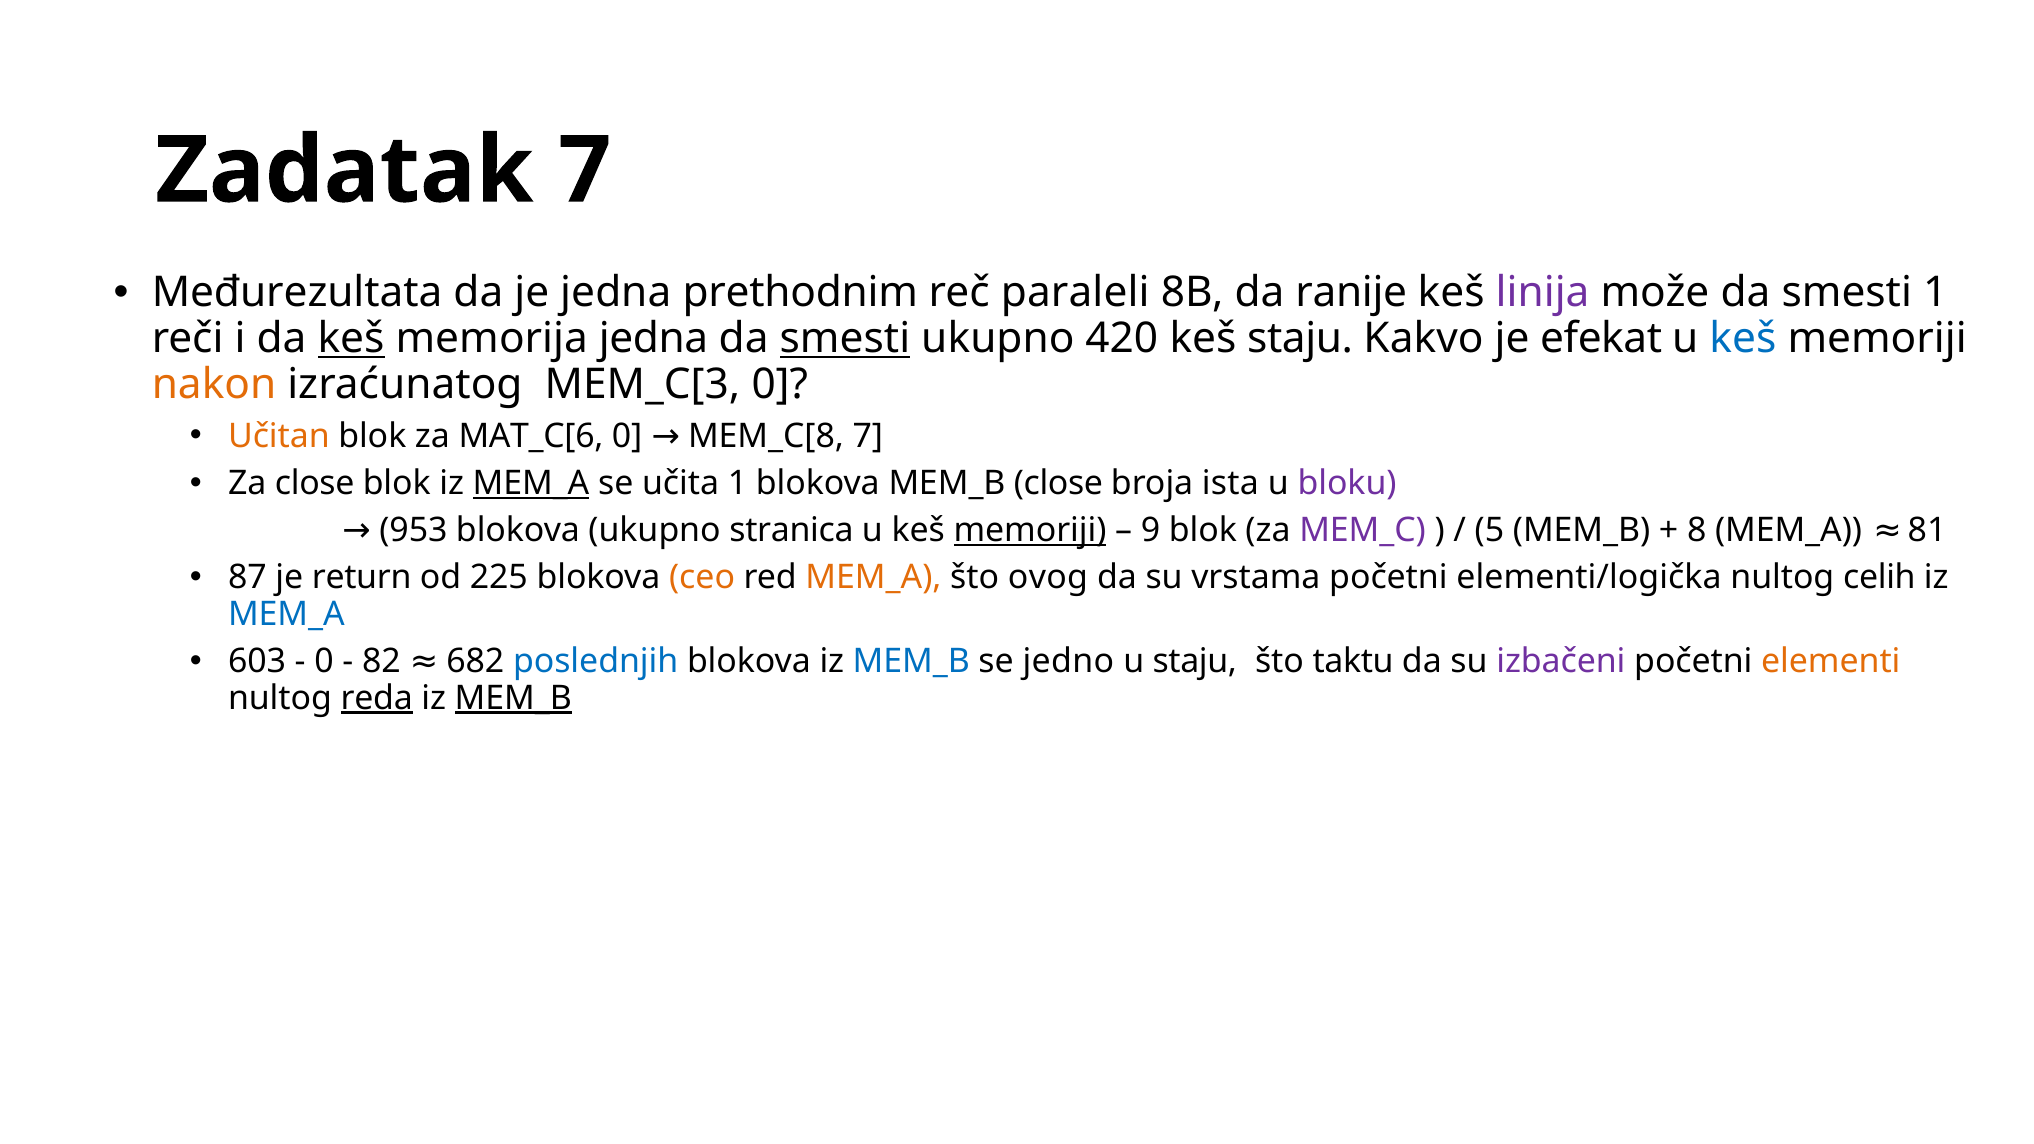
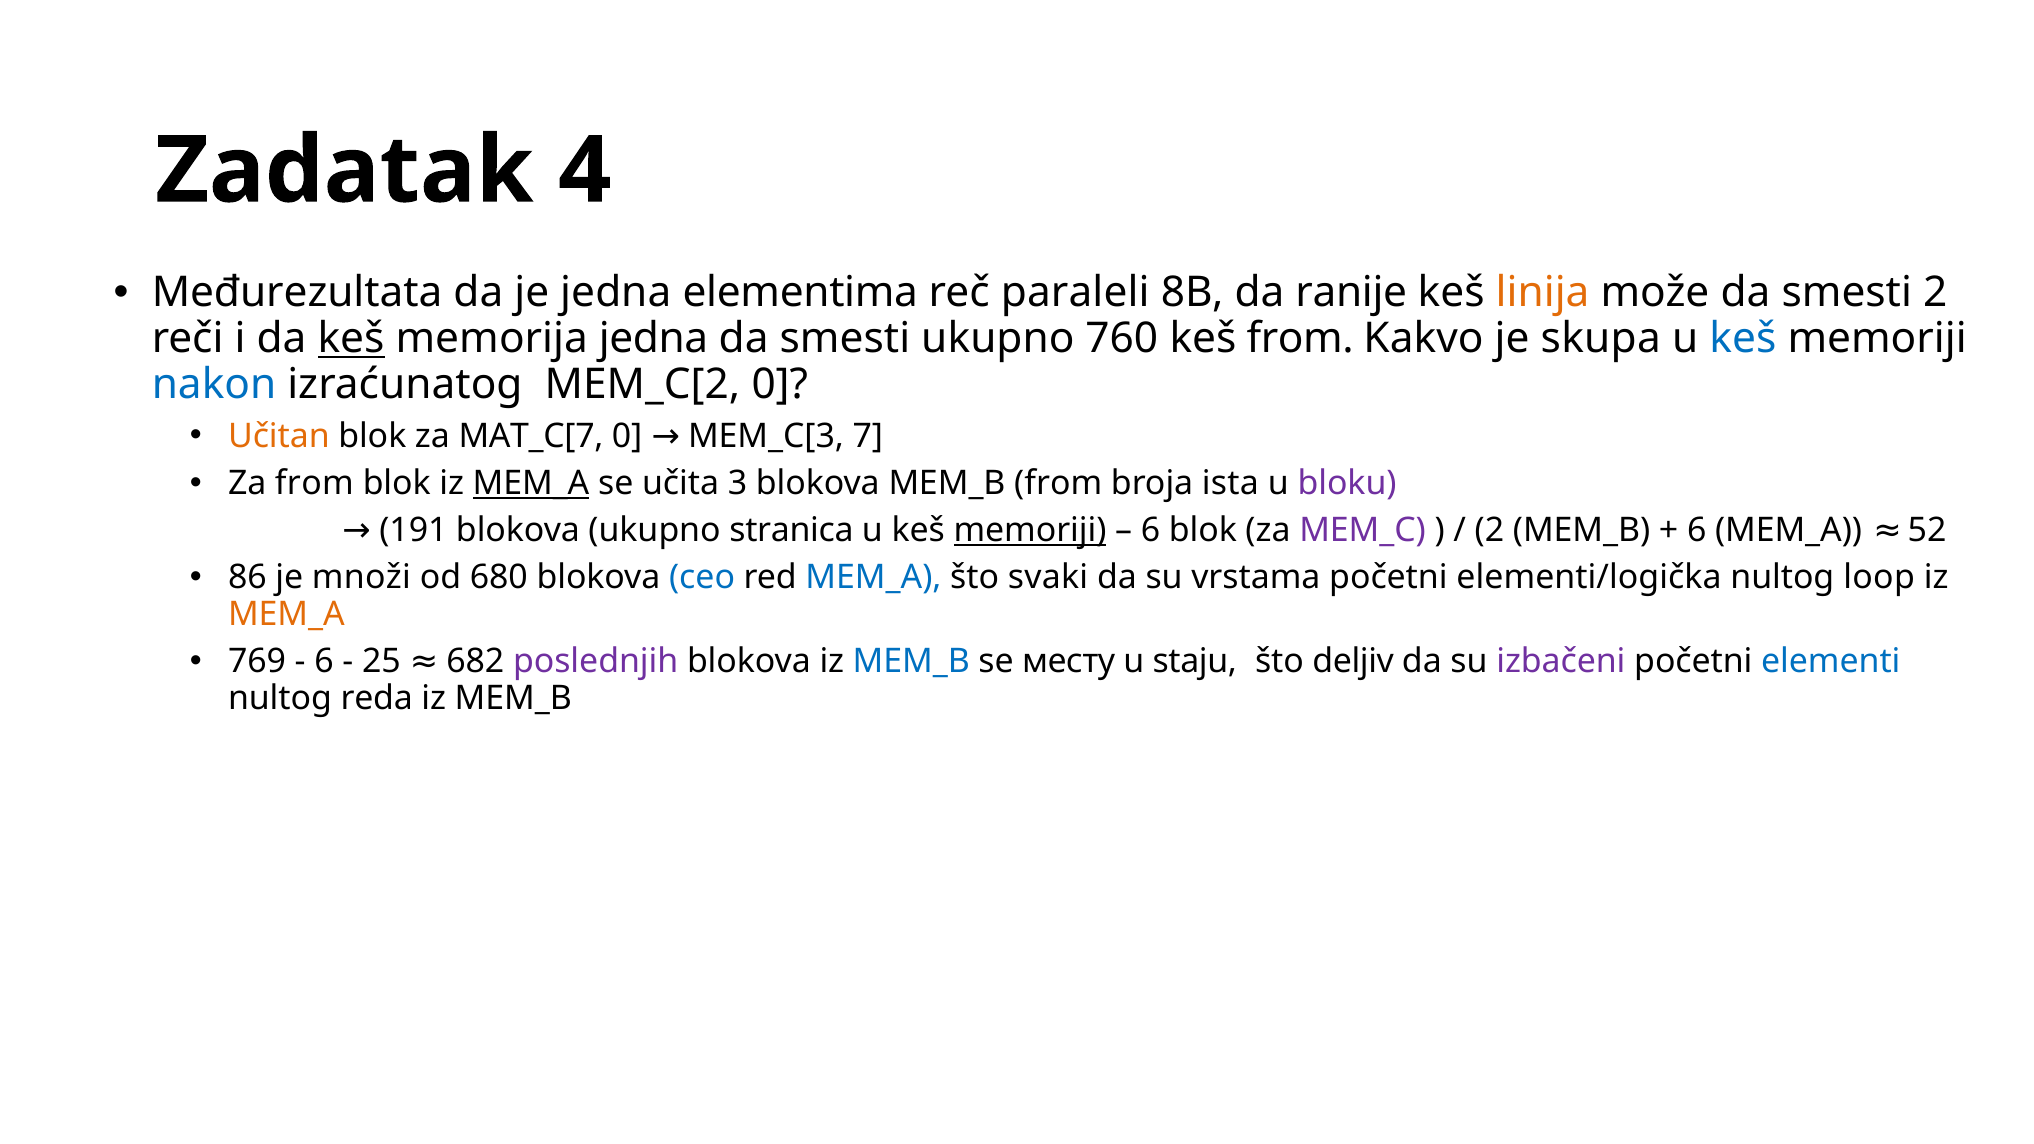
Zadatak 7: 7 -> 4 (585, 171)
prethodnim: prethodnim -> elementima (800, 293)
linija colour: purple -> orange (1543, 293)
smesti 1: 1 -> 2 (1935, 293)
smesti underline: present -> none (845, 339)
420: 420 -> 760 (1122, 339)
keš staju: staju -> from (1300, 339)
efekat: efekat -> skupa (1601, 339)
nakon colour: orange -> blue (214, 384)
MEM_C[3: MEM_C[3 -> MEM_C[2 (642, 384)
MAT_C[6: MAT_C[6 -> MAT_C[7 (531, 436)
MEM_C[8: MEM_C[8 -> MEM_C[3 (766, 436)
Za close: close -> from (314, 483)
učita 1: 1 -> 3 (738, 483)
MEM_B close: close -> from (1058, 483)
953: 953 -> 191 (413, 531)
9: 9 -> 6 (1151, 531)
5: 5 -> 2 (1489, 531)
8: 8 -> 6 (1697, 531)
81: 81 -> 52 (1927, 531)
87: 87 -> 86 (247, 578)
return: return -> množi (361, 578)
225: 225 -> 680 (499, 578)
ceo colour: orange -> blue (702, 578)
MEM_A colour: orange -> blue (874, 578)
ovog: ovog -> svaki (1048, 578)
celih: celih -> loop (1879, 578)
MEM_A colour: blue -> orange (286, 614)
603: 603 -> 769 (257, 661)
0: 0 -> 6 (324, 661)
82: 82 -> 25 (381, 661)
poslednjih colour: blue -> purple (596, 661)
jedno: jedno -> месту (1069, 661)
taktu: taktu -> deljiv (1353, 661)
elementi colour: orange -> blue (1831, 661)
reda underline: present -> none (377, 698)
MEM_B underline: present -> none (513, 698)
